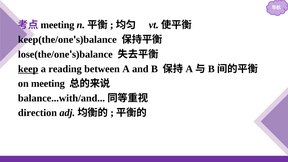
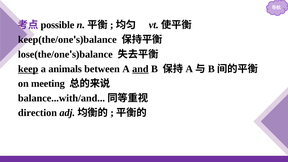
meeting: meeting -> possible (57, 25)
reading: reading -> animals (65, 69)
and underline: none -> present (140, 69)
